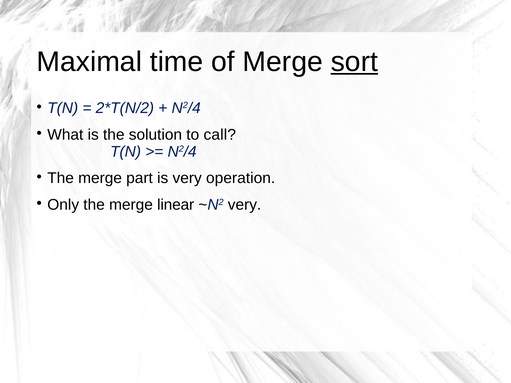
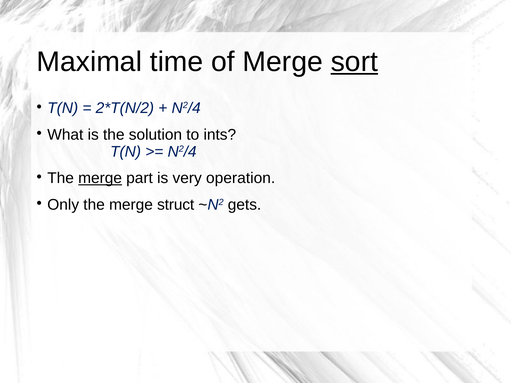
call: call -> ints (220, 135)
merge underline: none -> present (100, 178)
linear: linear -> struct (176, 205)
~N2 very: very -> gets (245, 205)
